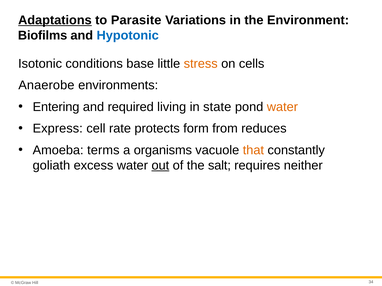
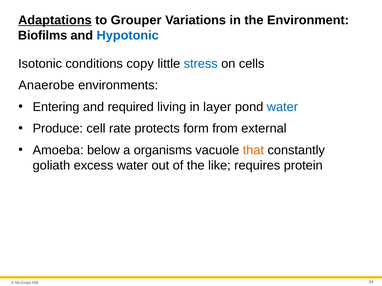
Parasite: Parasite -> Grouper (136, 20)
base: base -> copy (140, 64)
stress colour: orange -> blue (201, 64)
state: state -> layer (217, 107)
water colour: orange -> blue (282, 107)
Express: Express -> Produce (58, 129)
reduces: reduces -> external (264, 129)
terms: terms -> below (103, 150)
out underline: present -> none (160, 166)
salt: salt -> like (219, 166)
neither: neither -> protein (303, 166)
